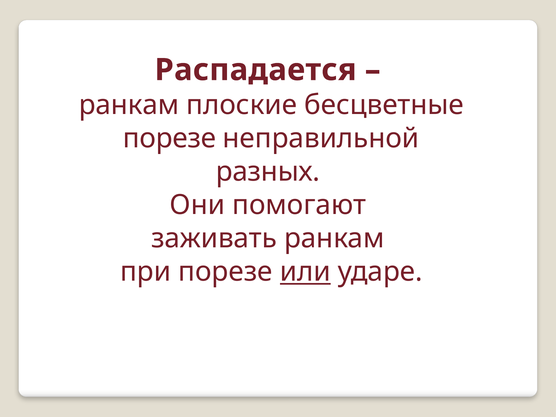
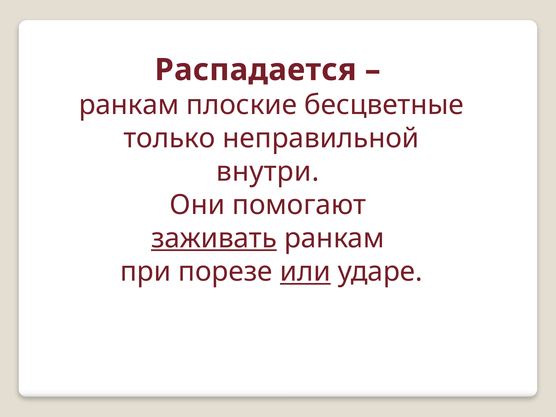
порезе: порезе -> только (169, 138)
разных: разных -> внутри (268, 172)
заживать underline: none -> present (214, 238)
